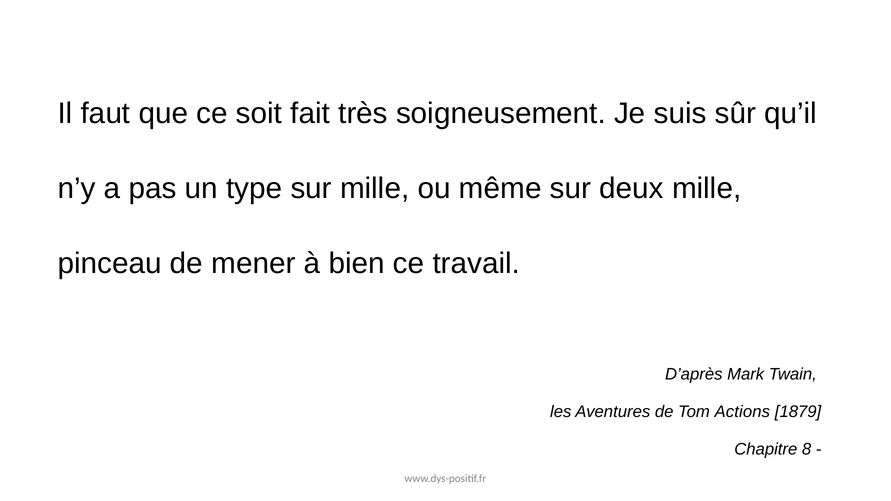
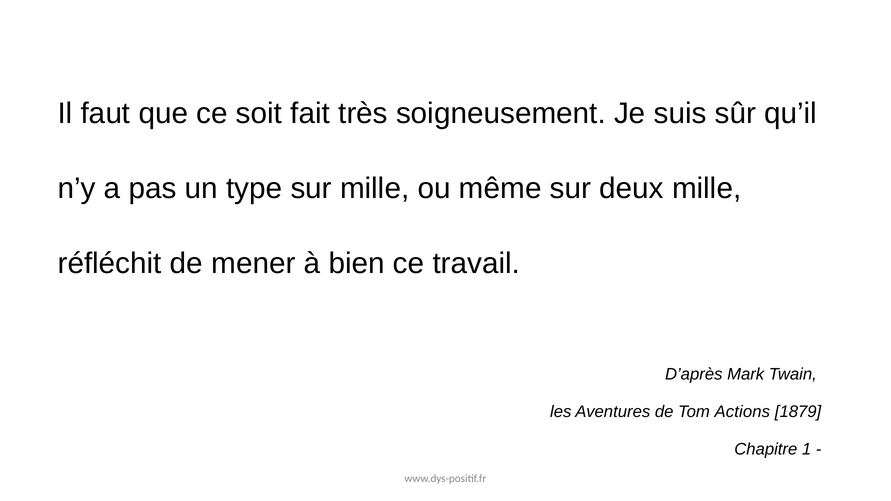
pinceau: pinceau -> réfléchit (110, 263)
8: 8 -> 1 (807, 450)
